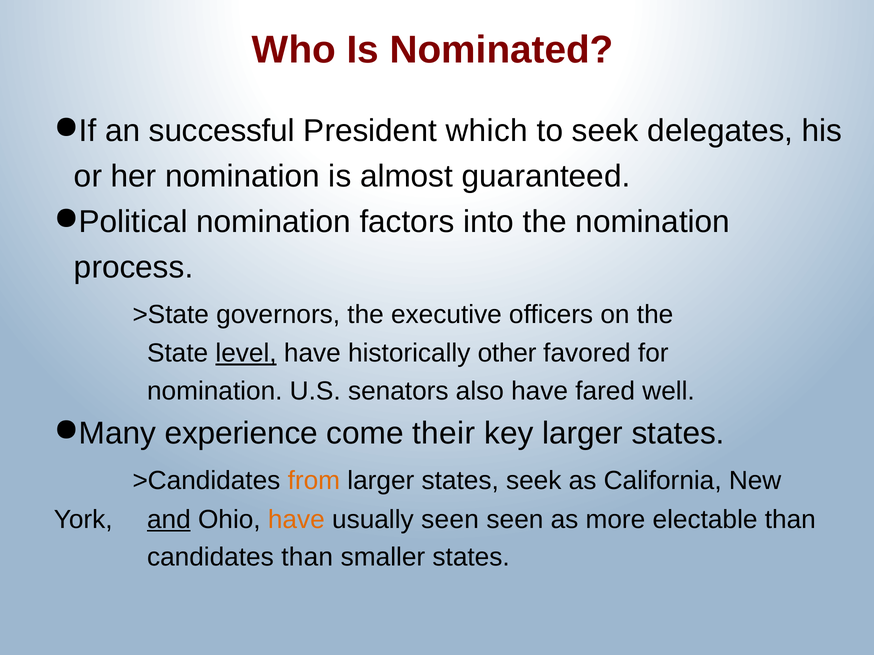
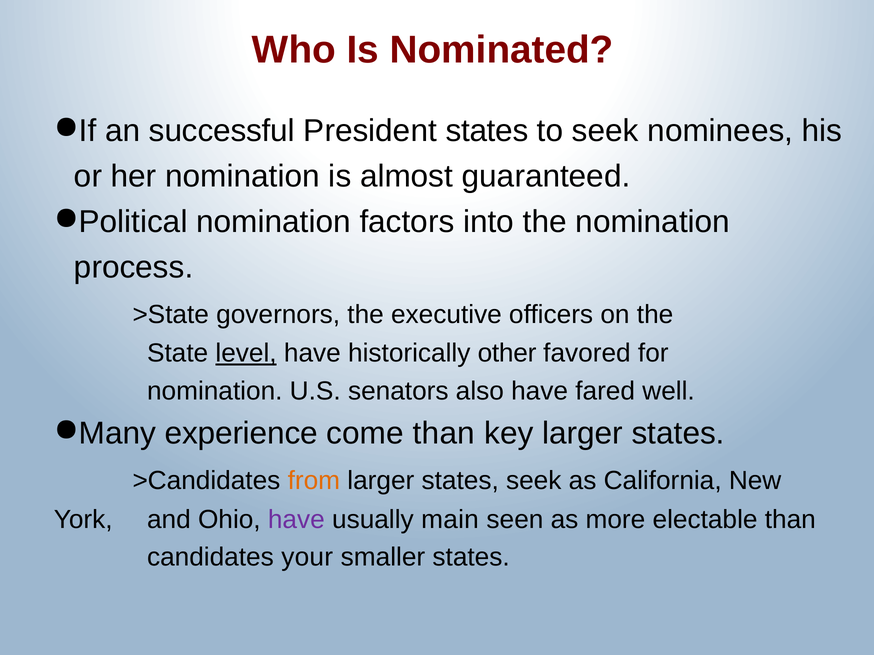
President which: which -> states (487, 131)
delegates: delegates -> nominees (720, 131)
come their: their -> than (444, 434)
and underline: present -> none (169, 520)
have colour: orange -> purple (296, 520)
usually seen: seen -> main (450, 520)
candidates than: than -> your (307, 558)
